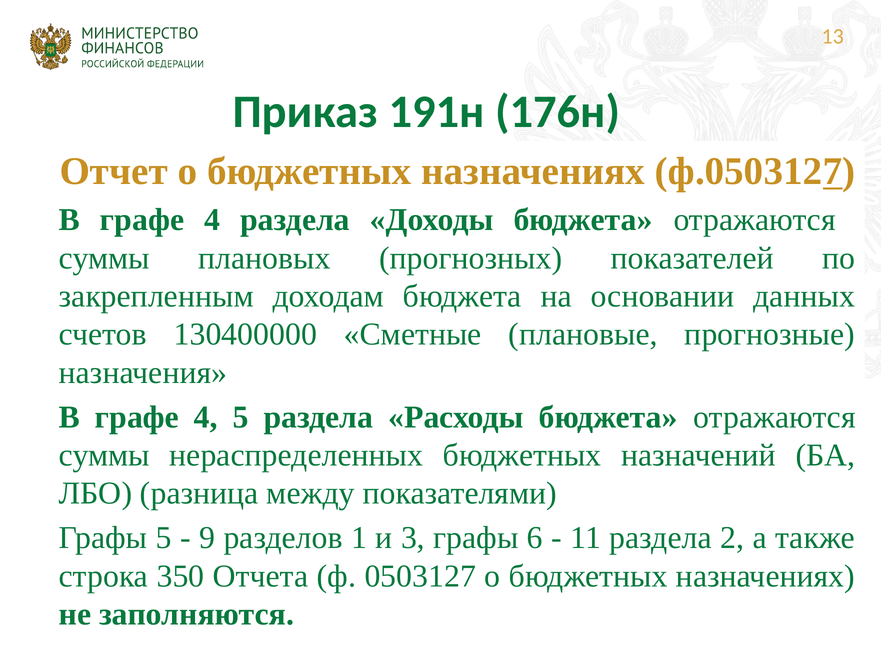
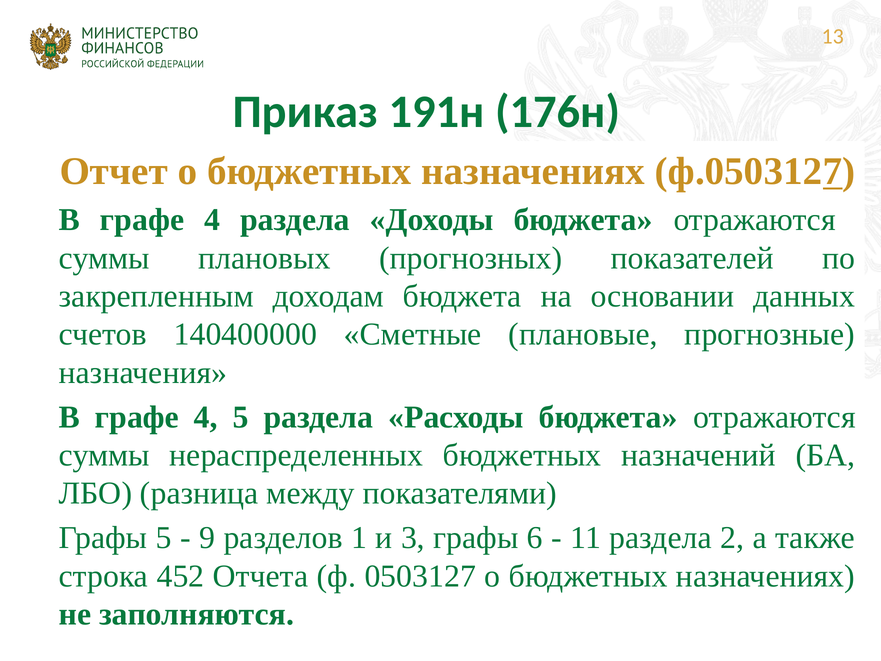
130400000: 130400000 -> 140400000 (245, 334)
350: 350 -> 452 (181, 576)
